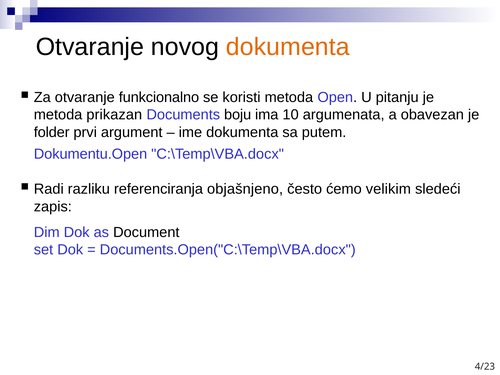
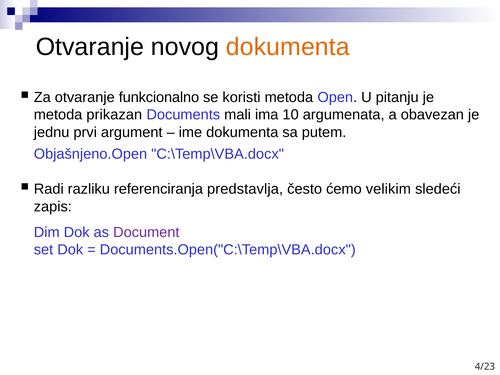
boju: boju -> mali (238, 115)
folder: folder -> jednu (52, 132)
Dokumentu.Open: Dokumentu.Open -> Objašnjeno.Open (90, 154)
objašnjeno: objašnjeno -> predstavlja (245, 189)
Document colour: black -> purple (146, 232)
